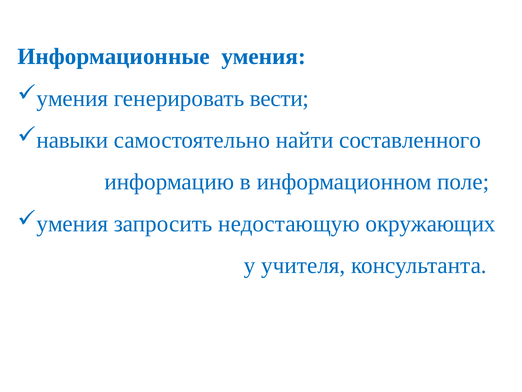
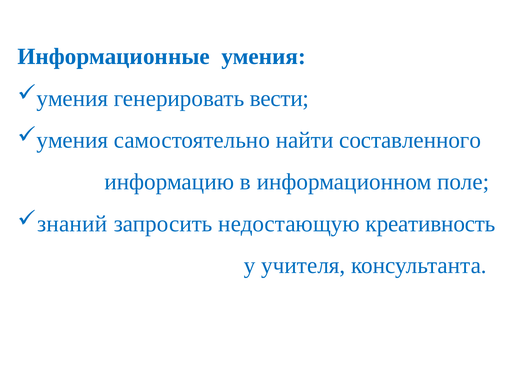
навыки: навыки -> умения (72, 140)
умения: умения -> знаний (72, 224)
окружающих: окружающих -> креативность (431, 224)
